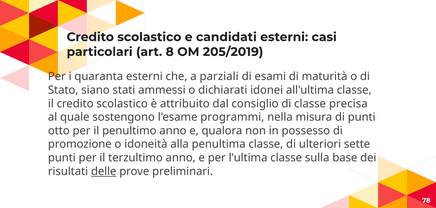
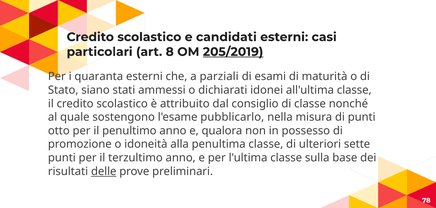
205/2019 underline: none -> present (233, 52)
precisa: precisa -> nonché (348, 103)
programmi: programmi -> pubblicarlo (232, 117)
